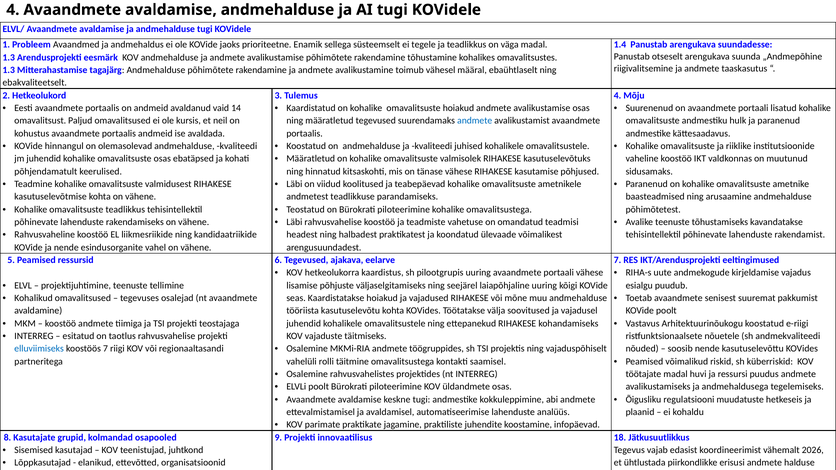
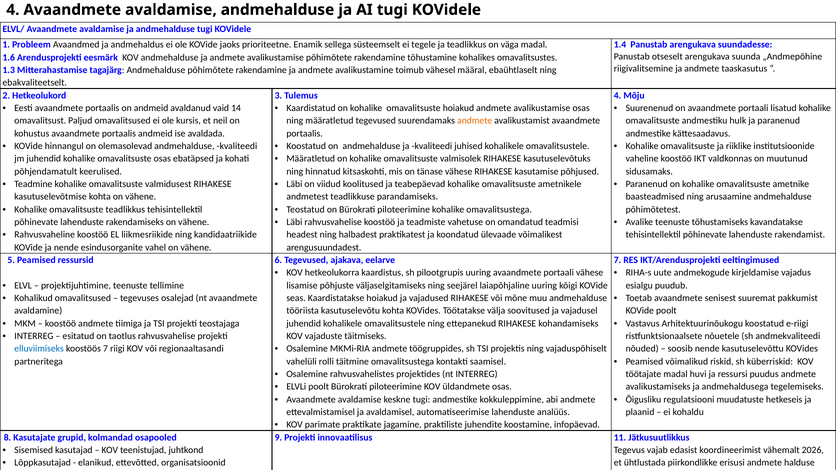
1.3: 1.3 -> 1.6 (9, 57)
andmete colour: blue -> orange (475, 121)
18: 18 -> 11 (620, 438)
